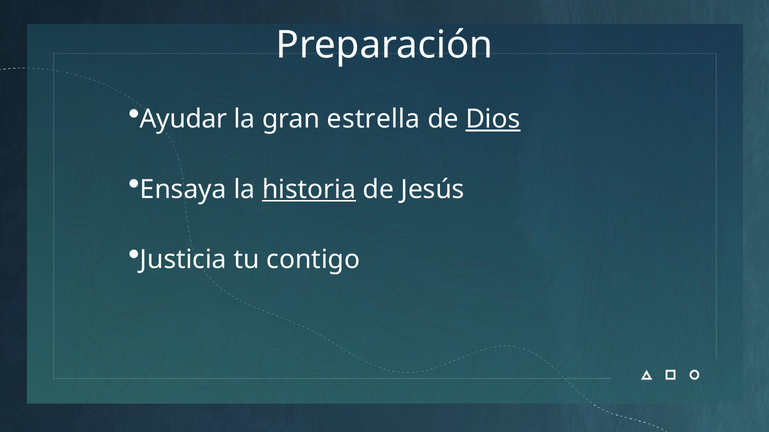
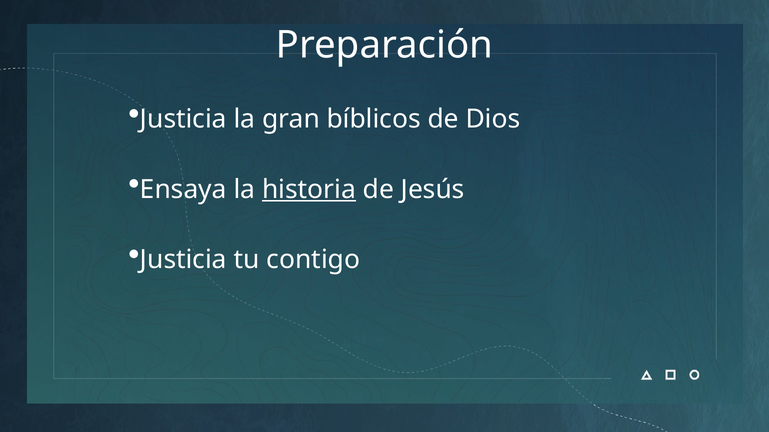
Ayudar: Ayudar -> Justicia (183, 119)
estrella: estrella -> bíblicos (374, 119)
Dios underline: present -> none (493, 119)
